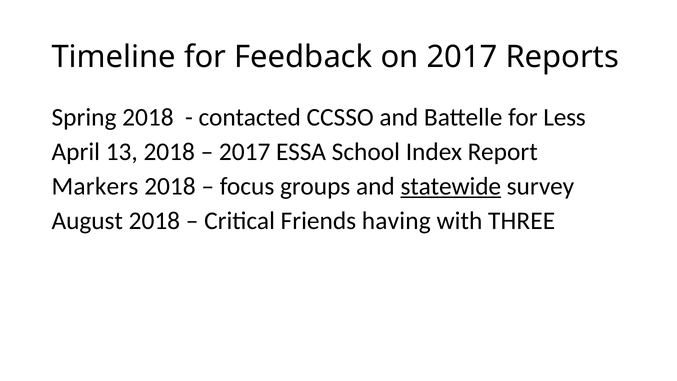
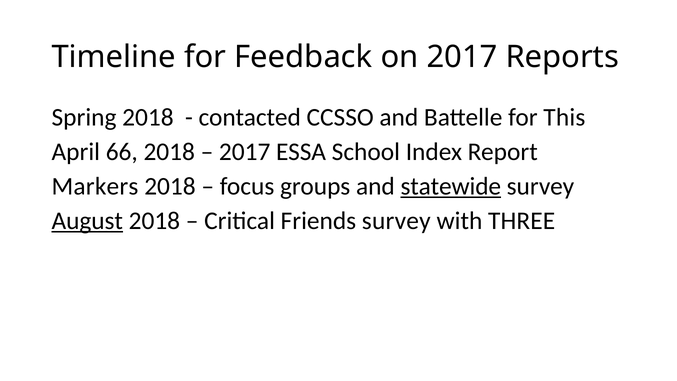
Less: Less -> This (564, 117)
13: 13 -> 66 (122, 152)
August underline: none -> present (87, 221)
Friends having: having -> survey (396, 221)
